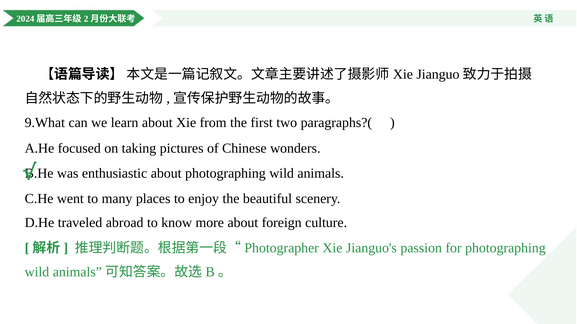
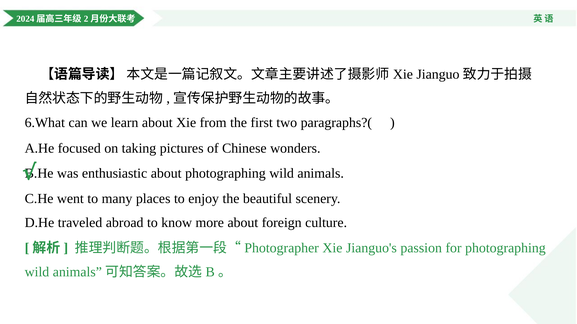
9.What: 9.What -> 6.What (45, 123)
